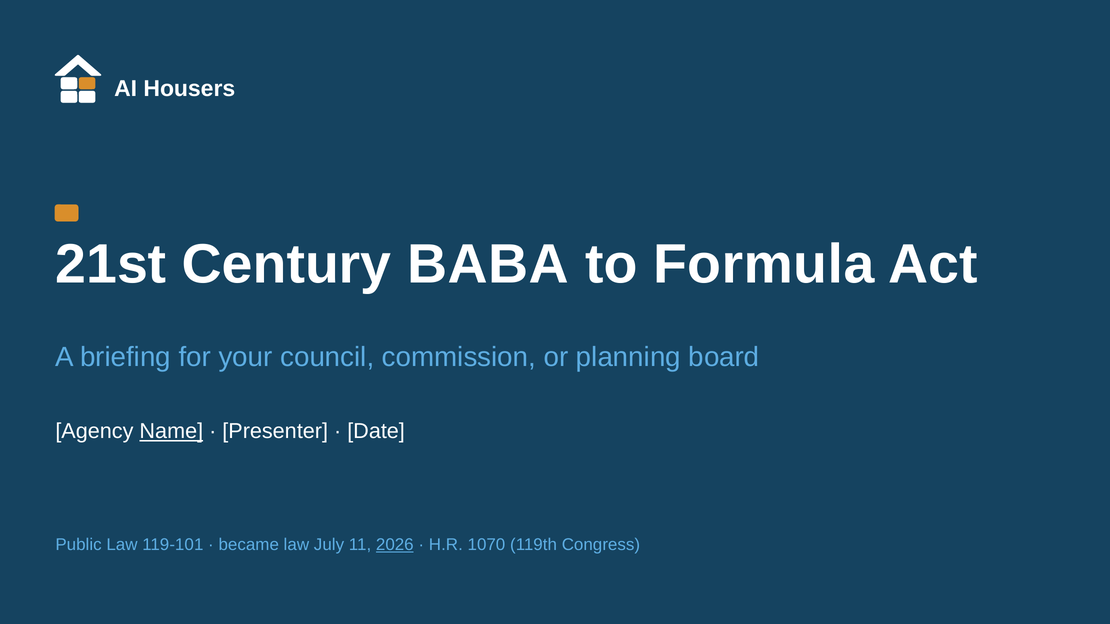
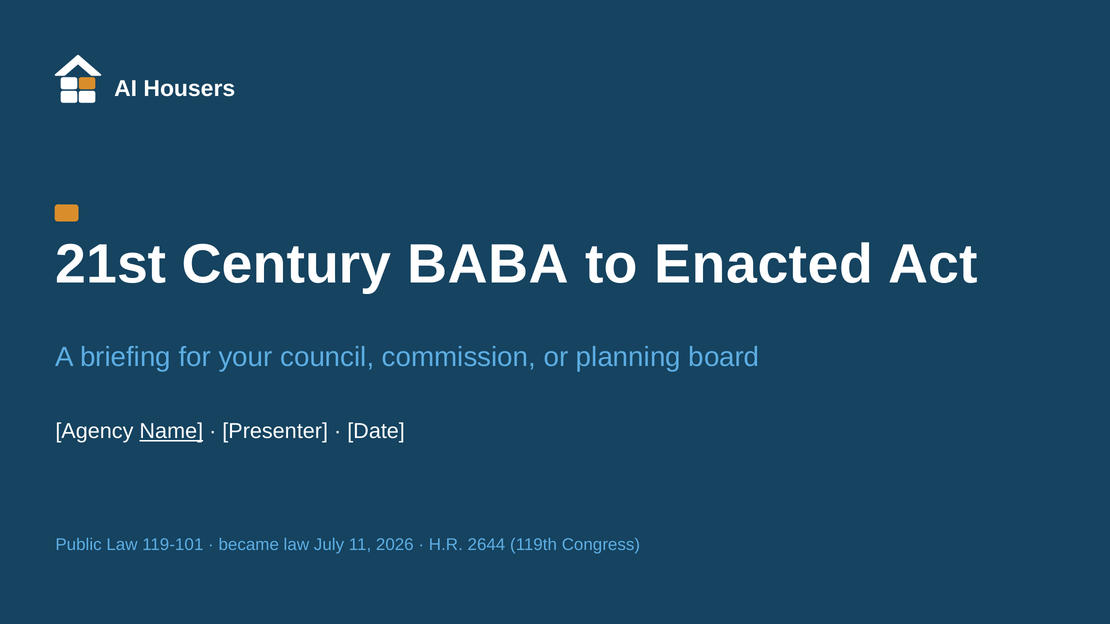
Formula: Formula -> Enacted (764, 265)
2026 underline: present -> none (395, 545)
1070: 1070 -> 2644 (486, 545)
